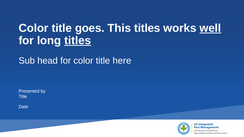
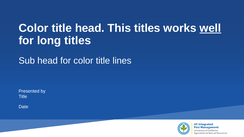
title goes: goes -> head (90, 28)
titles underline: present -> none (78, 41)
here: here -> lines (122, 61)
